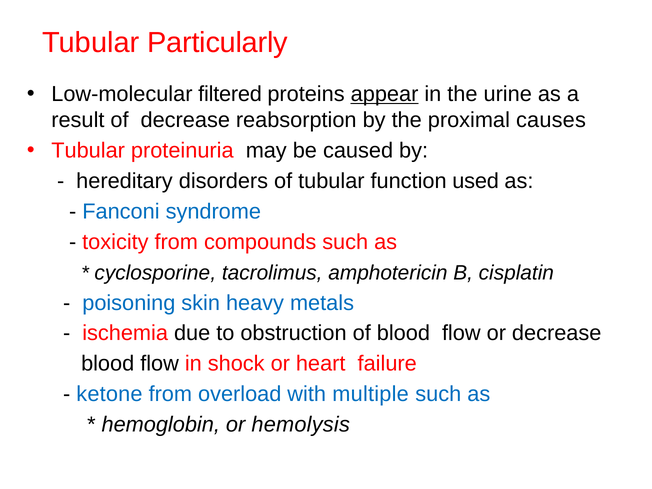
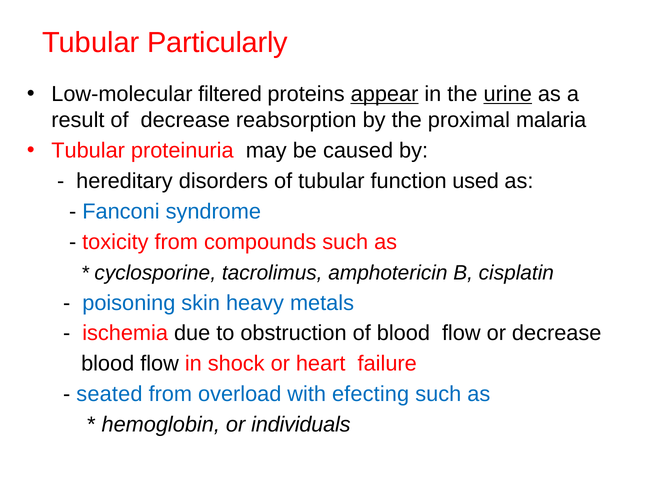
urine underline: none -> present (508, 94)
causes: causes -> malaria (551, 120)
ketone: ketone -> seated (109, 394)
multiple: multiple -> efecting (371, 394)
hemolysis: hemolysis -> individuals (301, 425)
